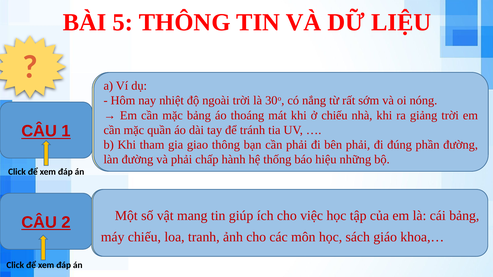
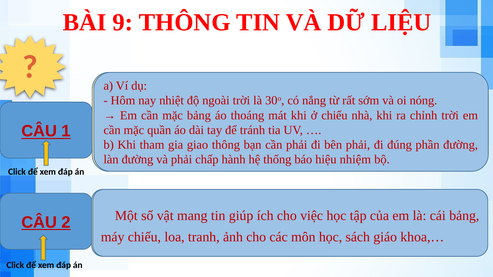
5: 5 -> 9 (123, 22)
giảng: giảng -> chỉnh (424, 115)
hiệu những: những -> nhiệm (355, 160)
